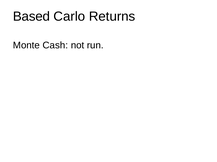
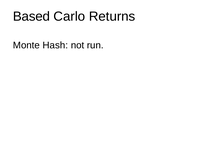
Cash: Cash -> Hash (55, 46)
